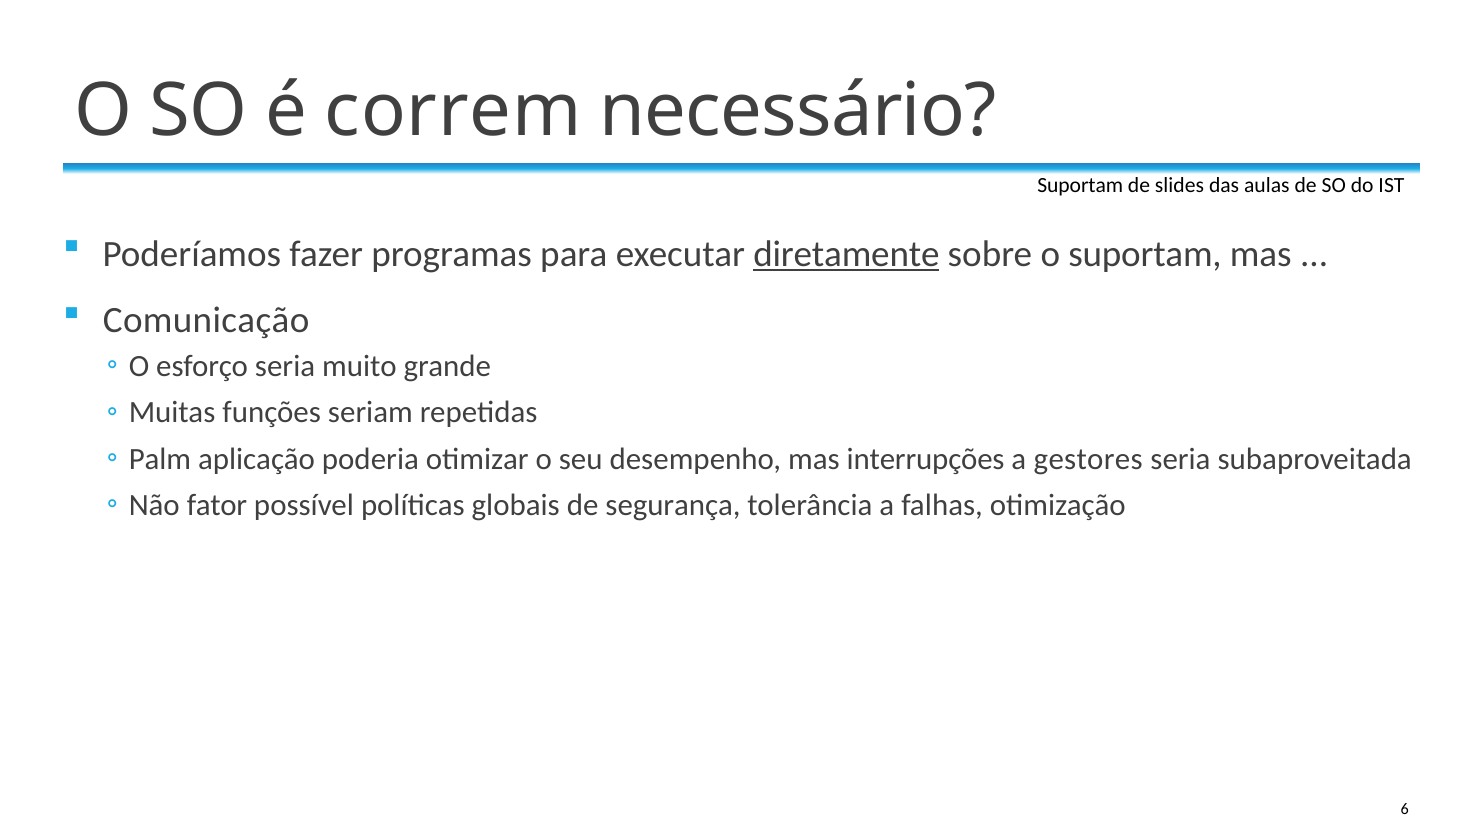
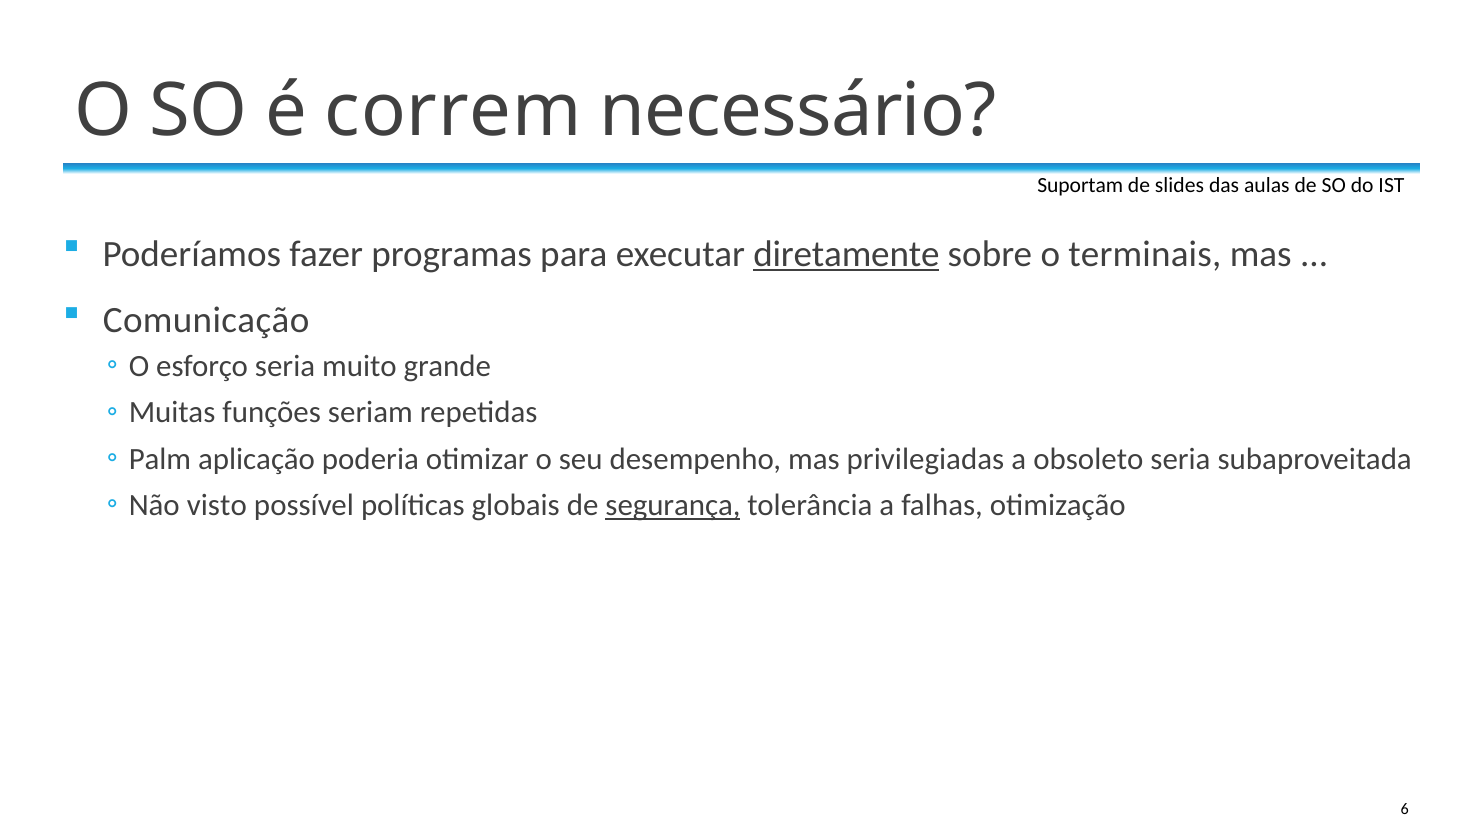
o suportam: suportam -> terminais (1145, 254)
interrupções: interrupções -> privilegiadas (926, 459)
gestores: gestores -> obsoleto (1088, 459)
fator: fator -> visto (217, 506)
segurança underline: none -> present (673, 506)
